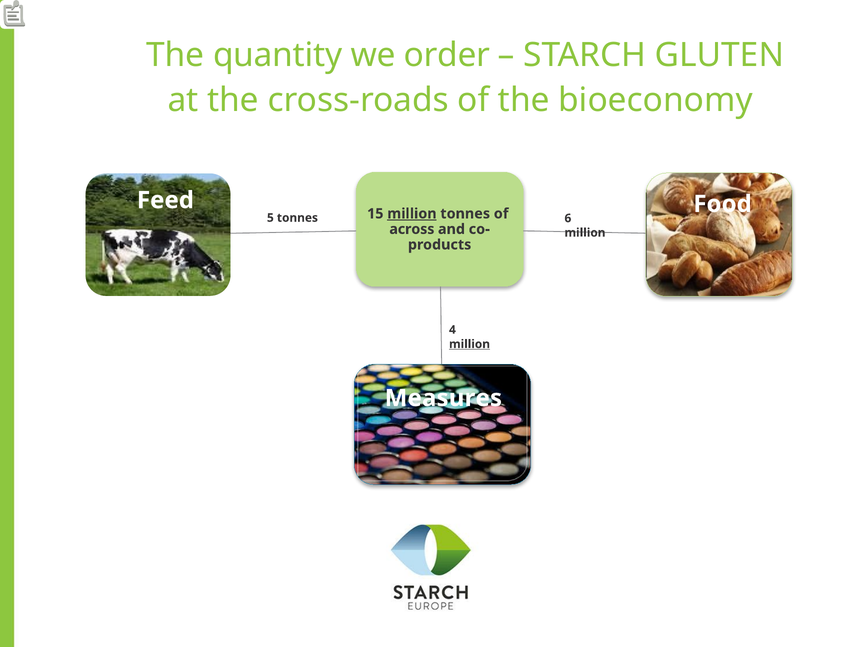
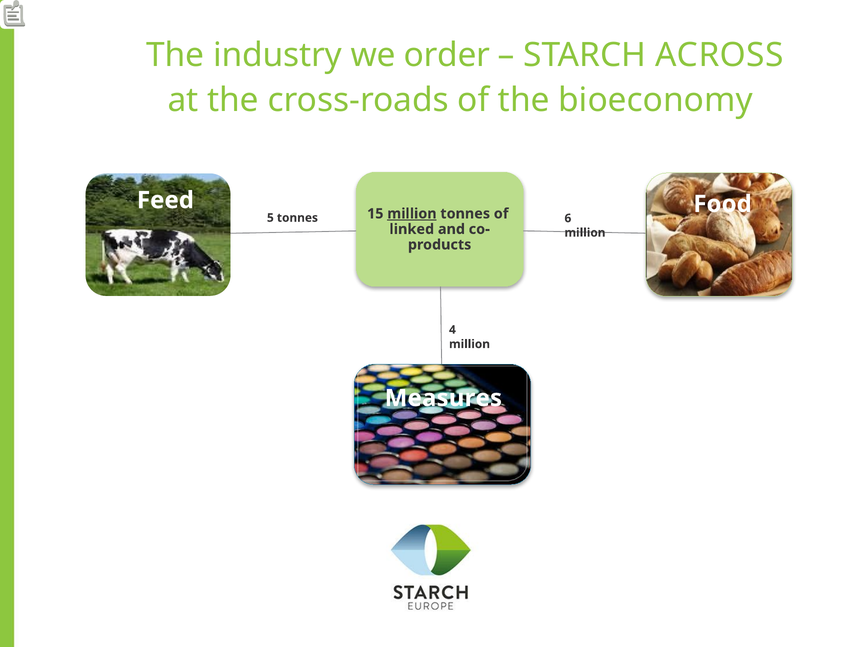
quantity: quantity -> industry (278, 55)
GLUTEN: GLUTEN -> ACROSS (719, 55)
across: across -> linked (412, 229)
million underline: present -> none (470, 344)
